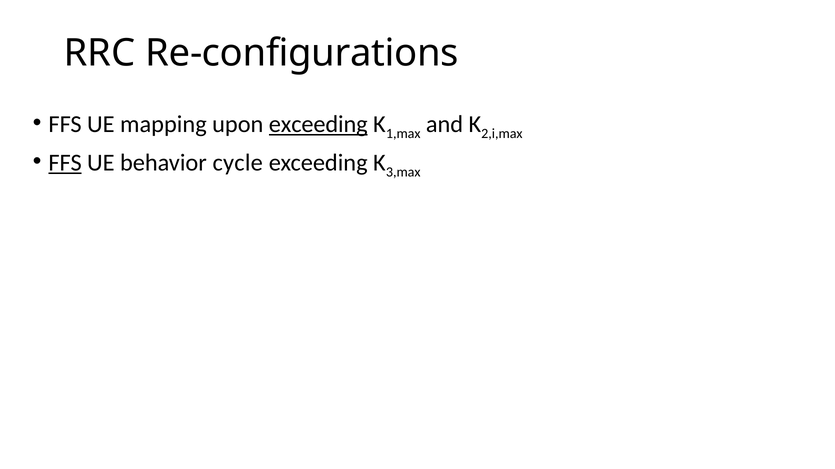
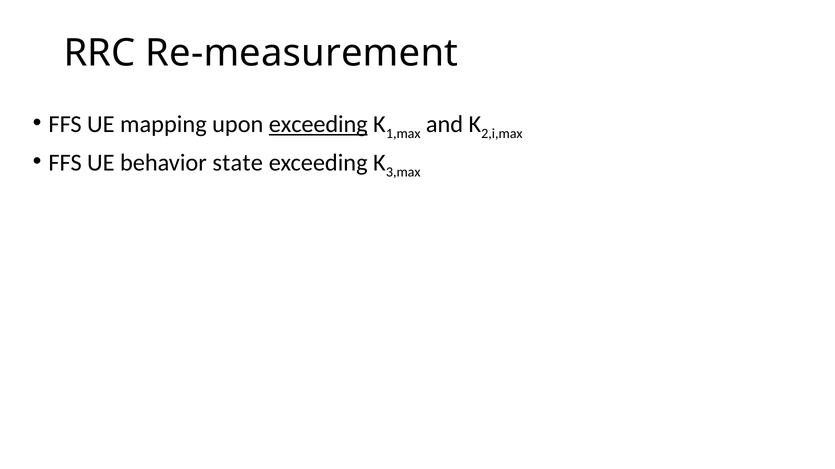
Re-configurations: Re-configurations -> Re-measurement (302, 53)
FFS underline: present -> none (65, 163)
cycle: cycle -> state (238, 163)
